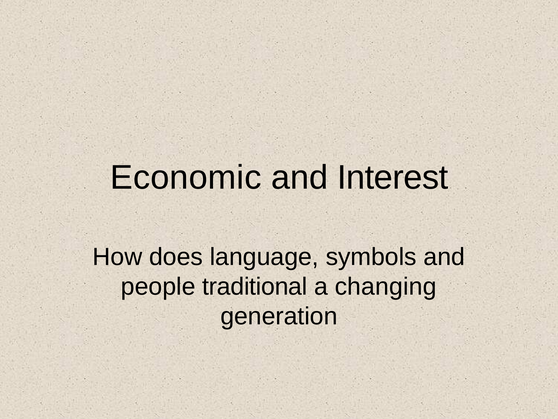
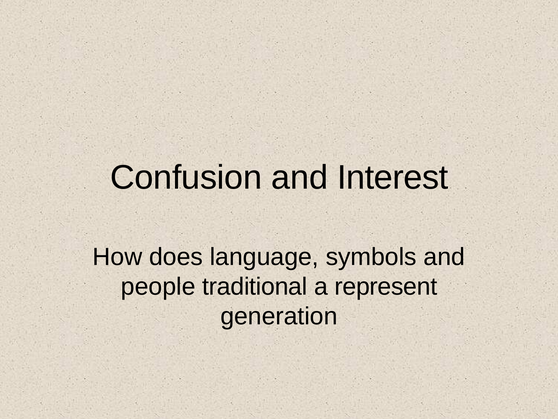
Economic: Economic -> Confusion (186, 177)
changing: changing -> represent (386, 286)
